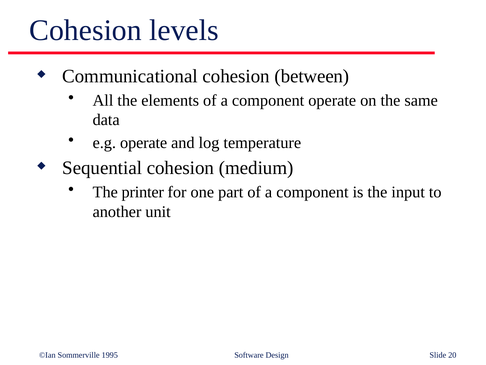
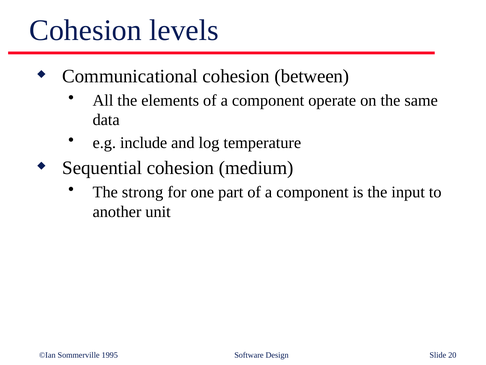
e.g operate: operate -> include (144, 143)
printer: printer -> strong (143, 192)
